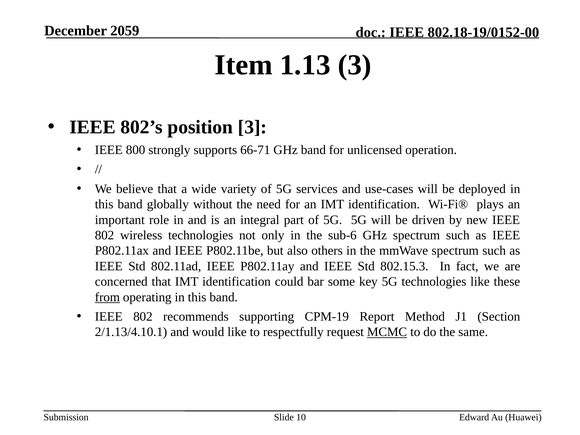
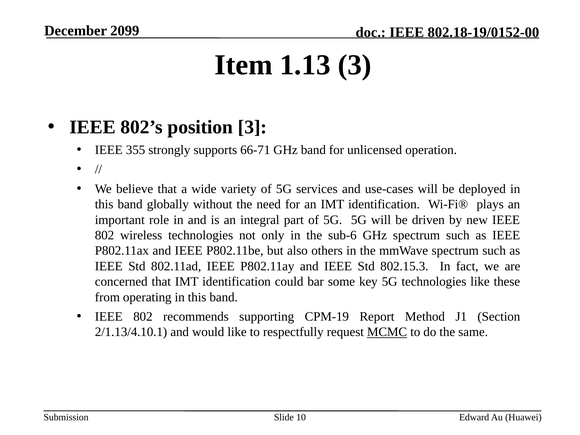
2059: 2059 -> 2099 (125, 31)
800: 800 -> 355 (136, 150)
from underline: present -> none (107, 297)
